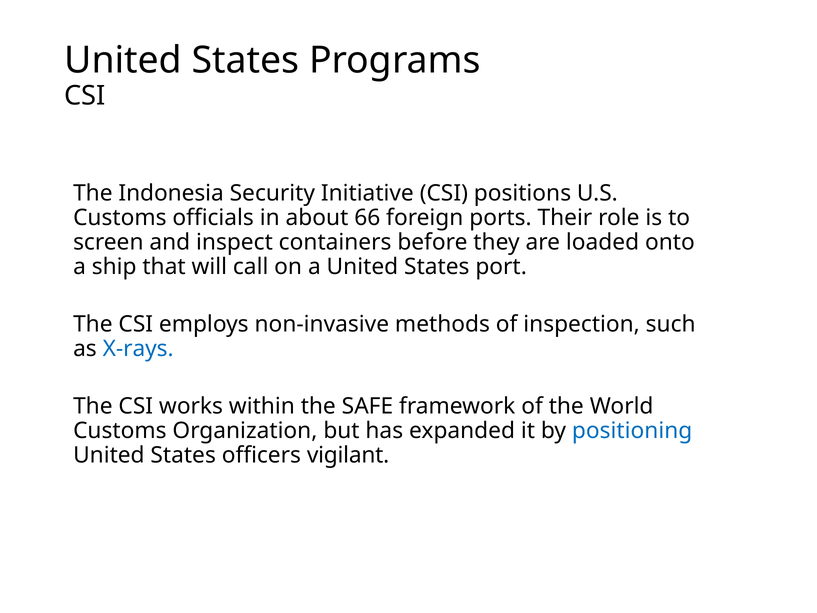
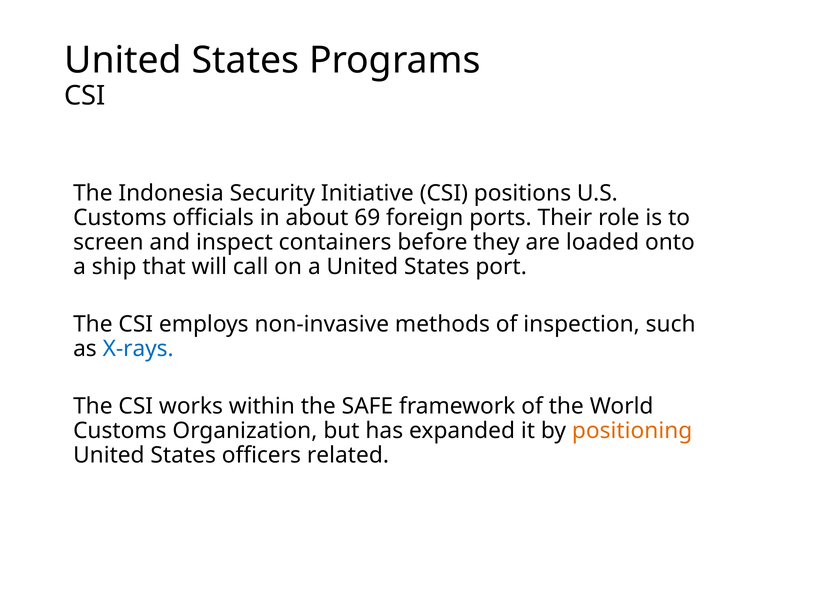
66: 66 -> 69 (367, 218)
positioning colour: blue -> orange (632, 431)
vigilant: vigilant -> related (348, 455)
